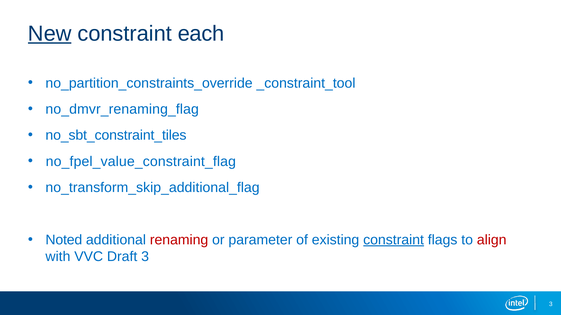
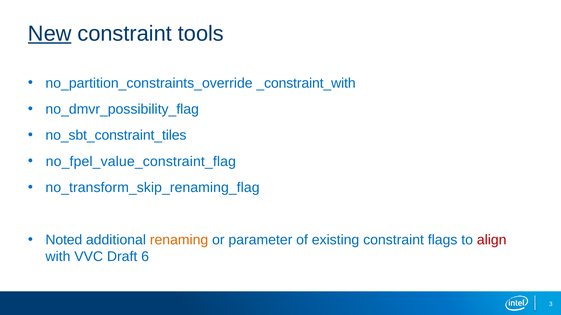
each: each -> tools (201, 34)
_constraint_tool: _constraint_tool -> _constraint_with (306, 83)
no_dmvr_renaming_flag: no_dmvr_renaming_flag -> no_dmvr_possibility_flag (122, 109)
no_transform_skip_additional_flag: no_transform_skip_additional_flag -> no_transform_skip_renaming_flag (153, 188)
renaming colour: red -> orange (179, 240)
constraint underline: present -> none (394, 240)
Draft 3: 3 -> 6 (145, 257)
